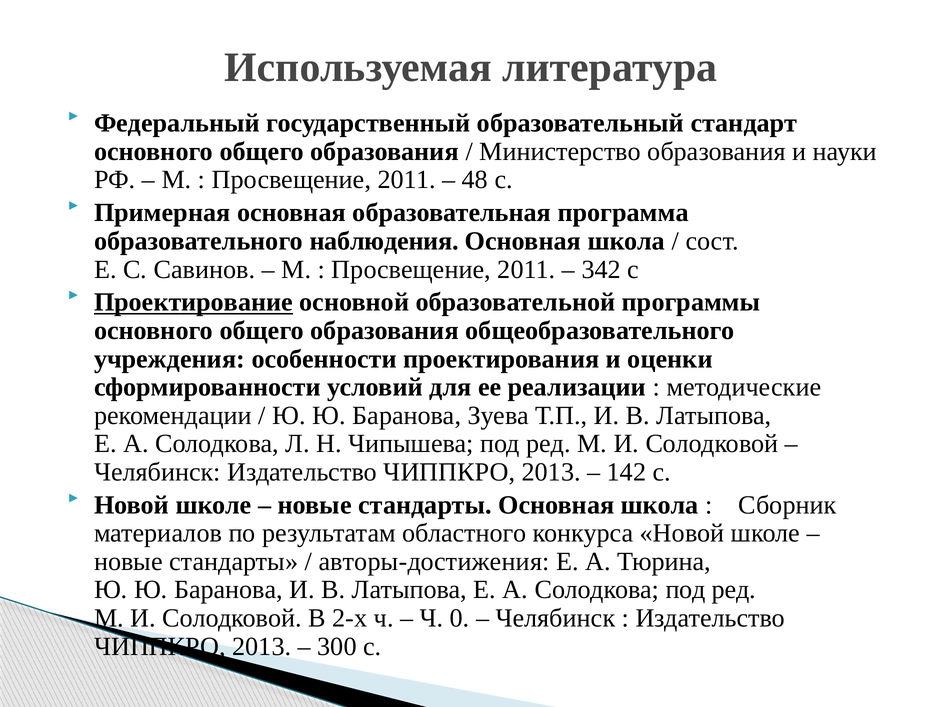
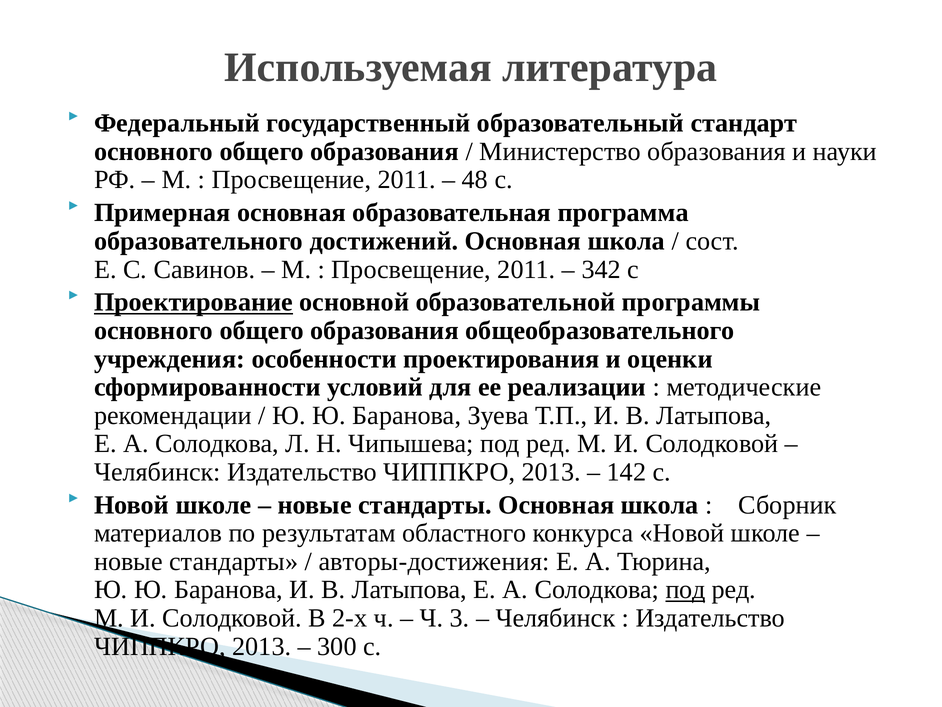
наблюдения: наблюдения -> достижений (384, 241)
под underline: none -> present (685, 589)
0: 0 -> 3 (460, 618)
